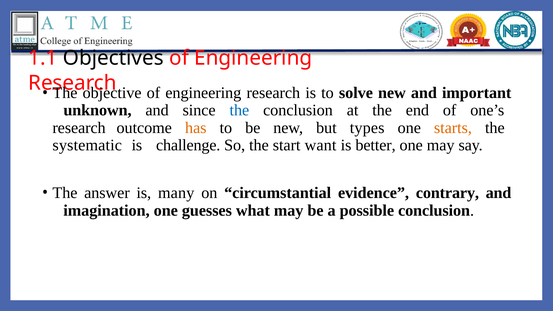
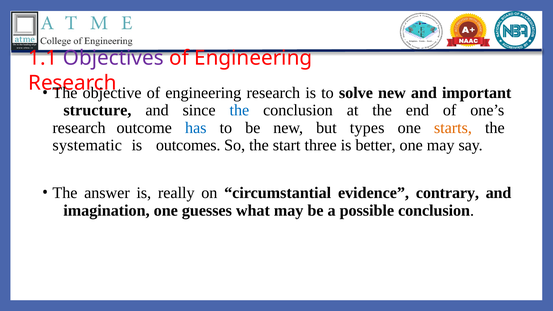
Objectives colour: black -> purple (113, 58)
unknown: unknown -> structure (97, 110)
has colour: orange -> blue (196, 128)
challenge: challenge -> outcomes (188, 145)
want: want -> three (321, 145)
many: many -> really (176, 193)
